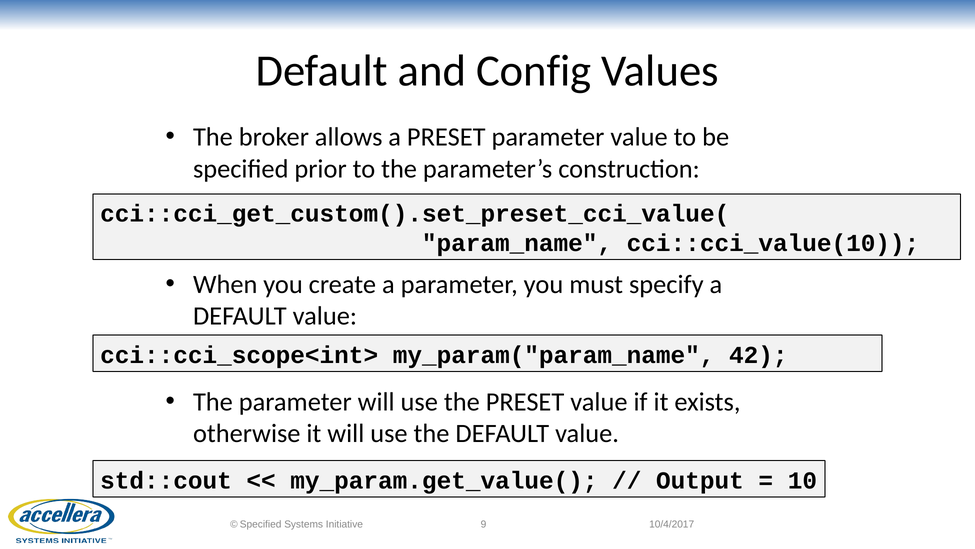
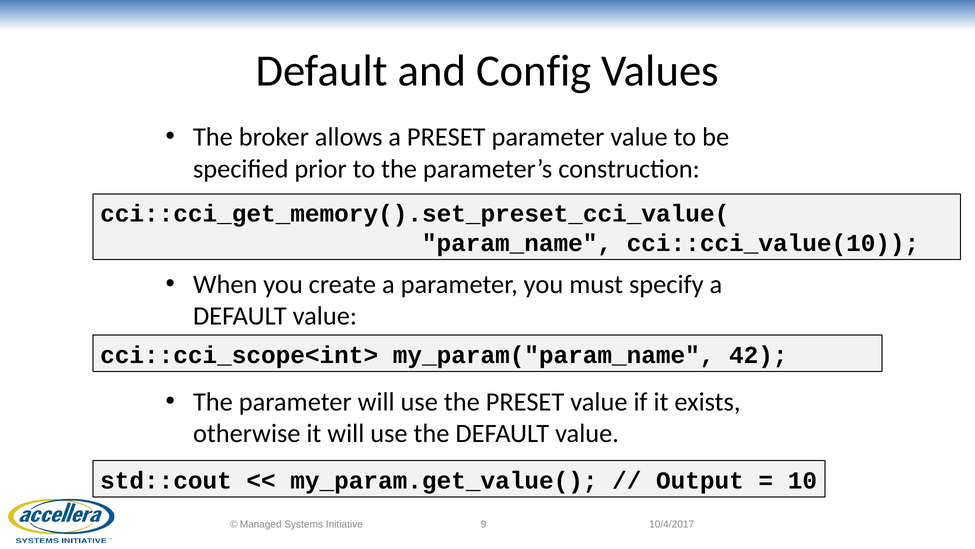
cci::cci_get_custom().set_preset_cci_value(: cci::cci_get_custom().set_preset_cci_value( -> cci::cci_get_memory().set_preset_cci_value( (415, 214)
Specified: Specified -> Managed (261, 524)
